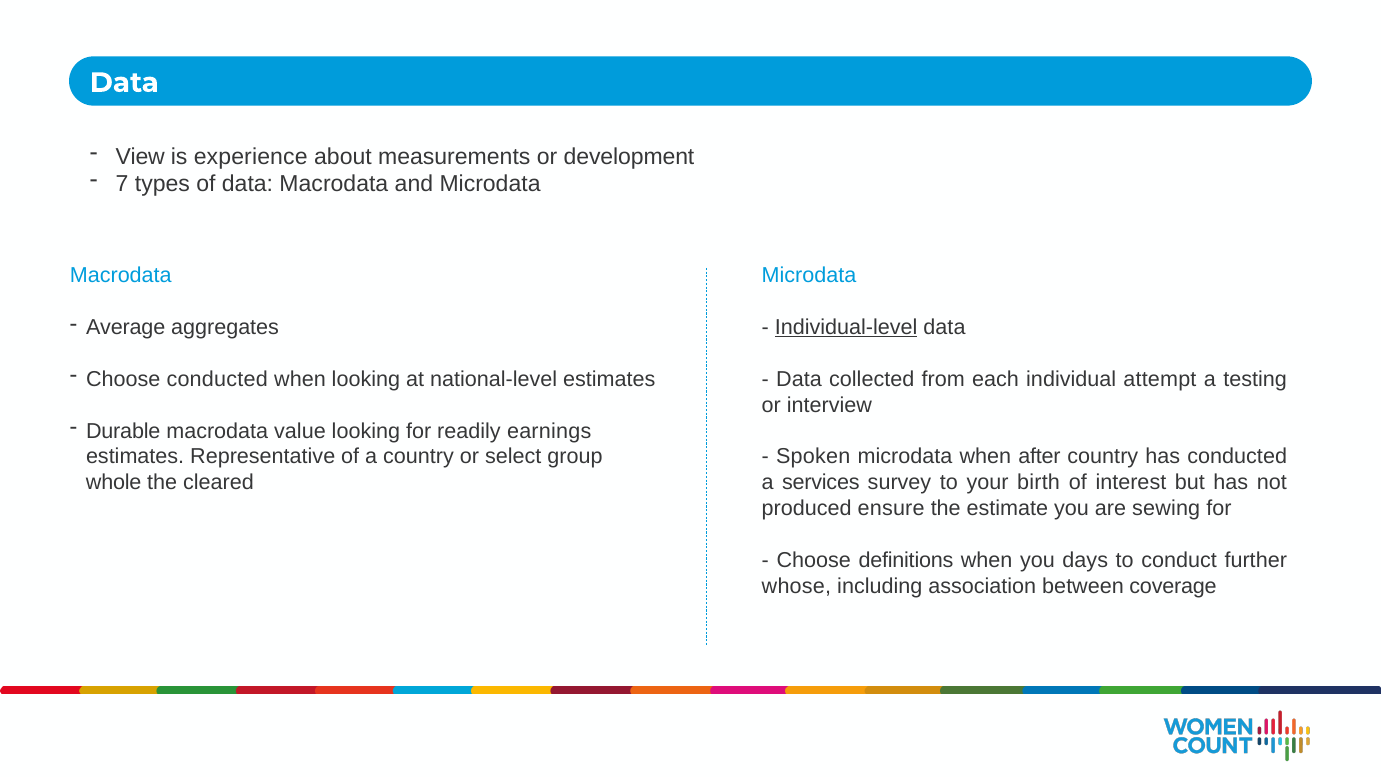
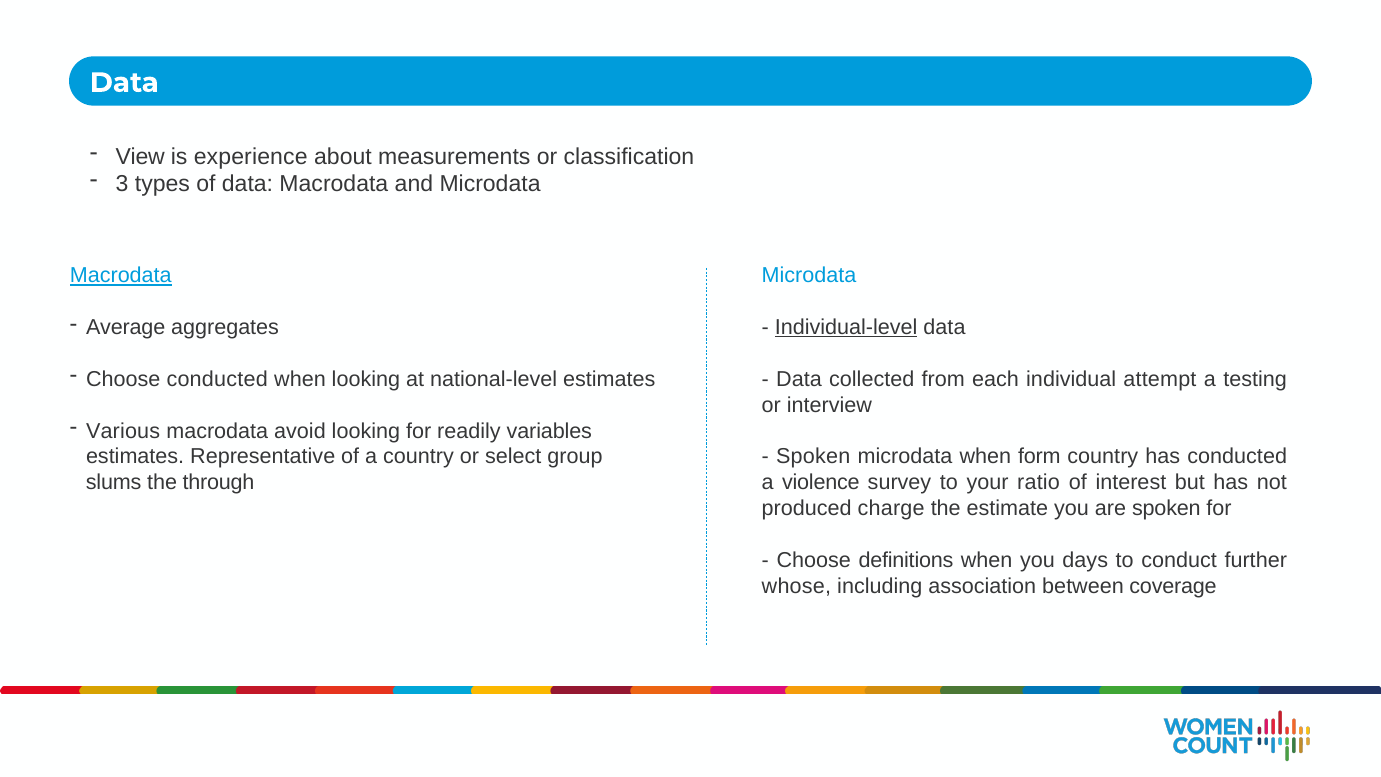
development: development -> classification (629, 156)
7: 7 -> 3 (122, 184)
Macrodata underline: none -> present (121, 276)
Durable: Durable -> Various (123, 431)
value: value -> avoid (300, 431)
earnings: earnings -> variables (549, 431)
after: after -> form (1039, 457)
whole: whole -> slums (114, 483)
cleared: cleared -> through (219, 483)
services: services -> violence (821, 483)
birth: birth -> ratio (1039, 483)
ensure: ensure -> charge (891, 509)
are sewing: sewing -> spoken (1166, 509)
